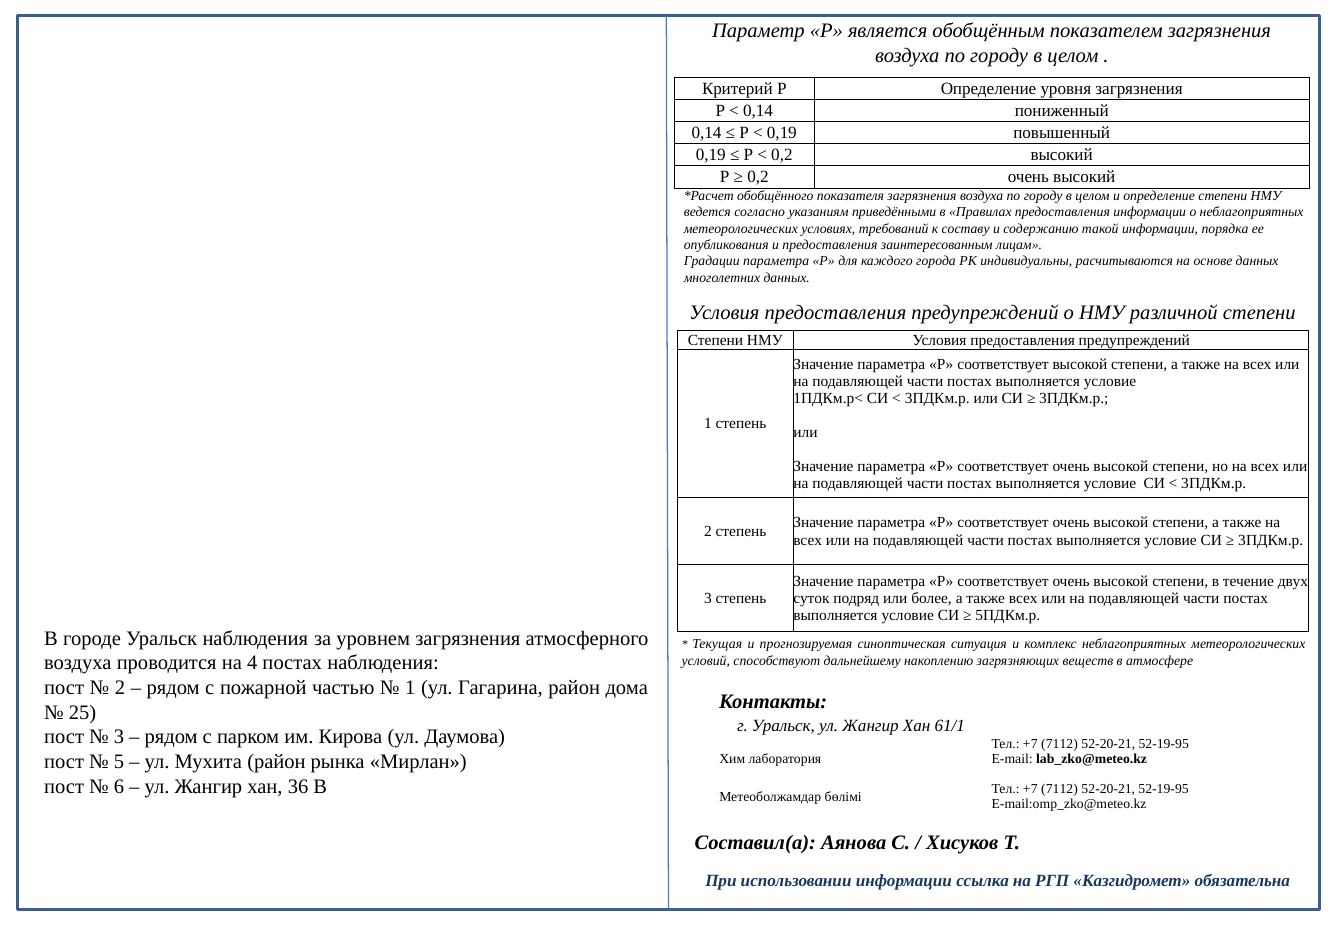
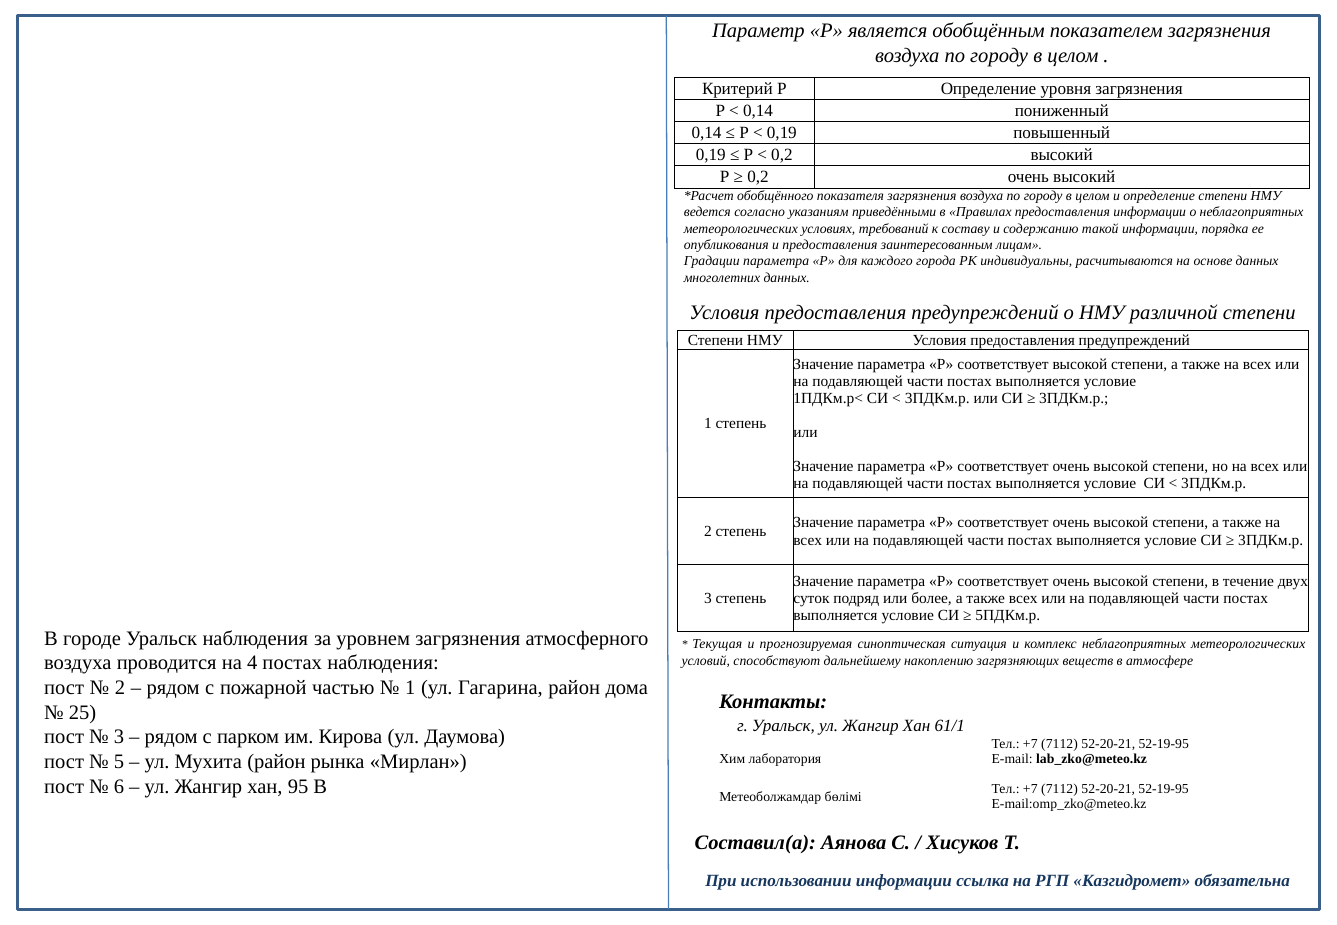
36: 36 -> 95 (298, 787)
